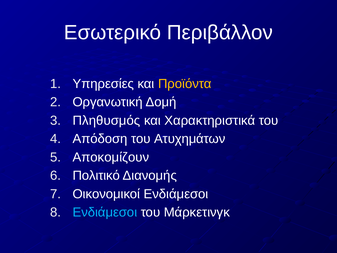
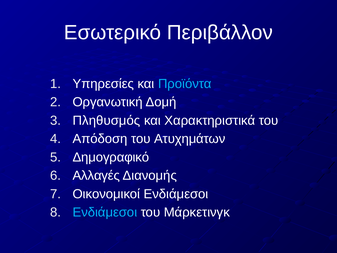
Προϊόντα colour: yellow -> light blue (185, 84)
Αποκομίζουν: Αποκομίζουν -> Δημογραφικό (111, 157)
Πολιτικό: Πολιτικό -> Αλλαγές (96, 175)
